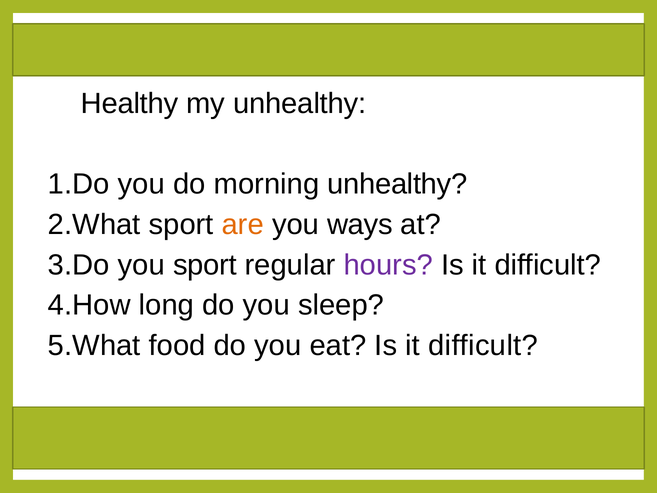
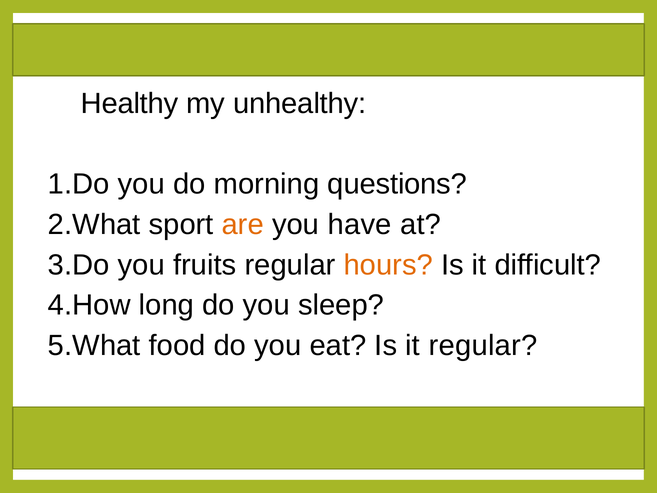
morning unhealthy: unhealthy -> questions (397, 184)
ways: ways -> have (360, 225)
you sport: sport -> fruits (205, 265)
hours colour: purple -> orange (388, 265)
eat Is it difficult: difficult -> regular (483, 345)
